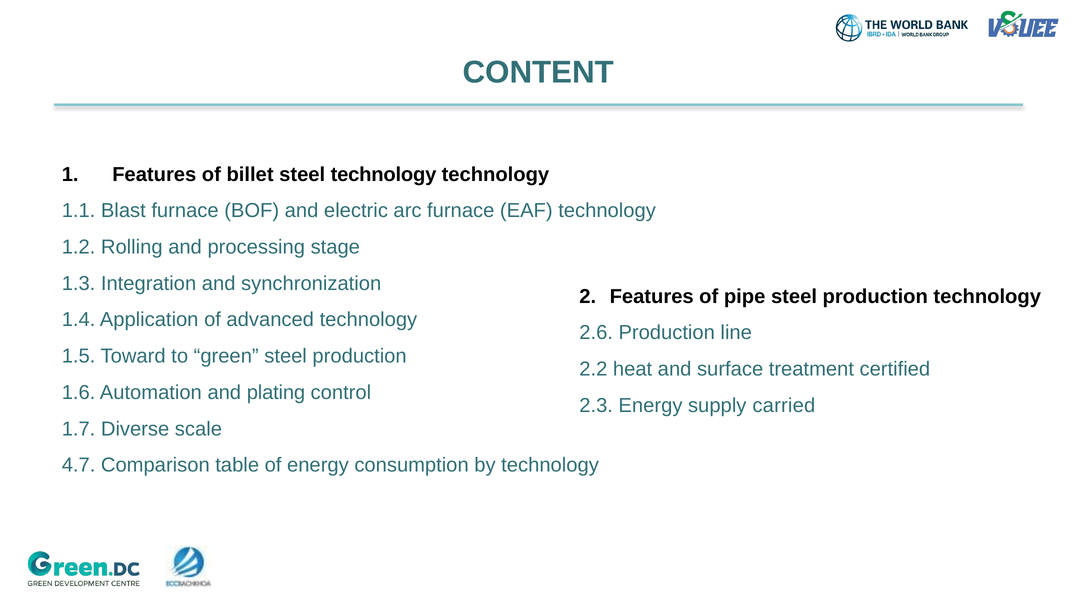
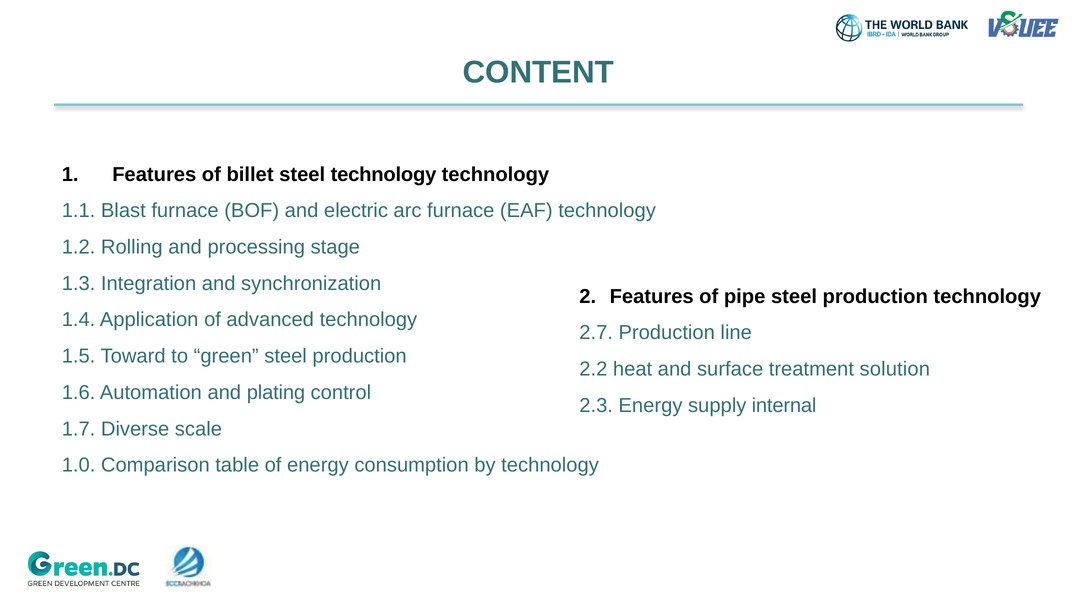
2.6: 2.6 -> 2.7 (596, 333)
certified: certified -> solution (895, 369)
carried: carried -> internal (784, 405)
4.7: 4.7 -> 1.0 (79, 465)
